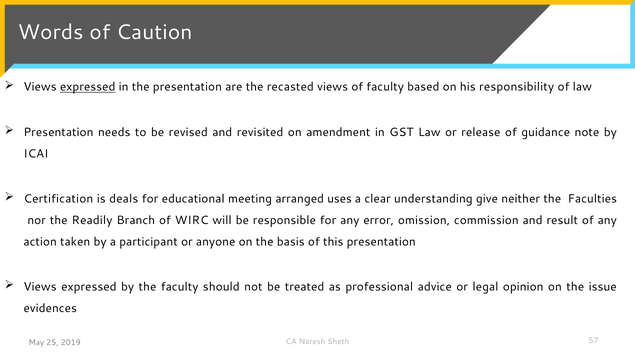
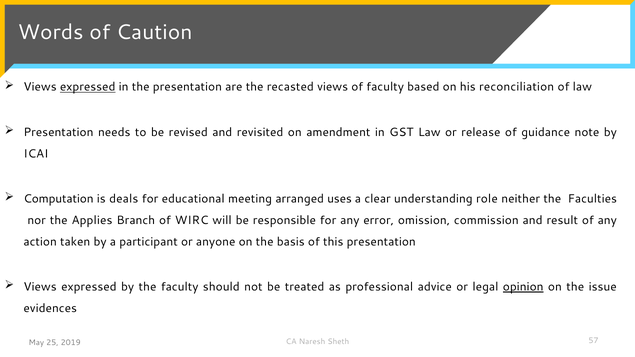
responsibility: responsibility -> reconciliation (517, 87)
Certification: Certification -> Computation (59, 199)
give: give -> role (487, 199)
Readily: Readily -> Applies (92, 220)
opinion underline: none -> present (523, 287)
